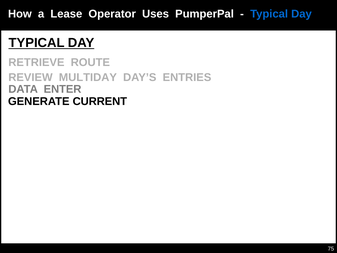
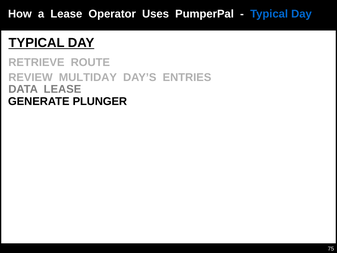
DATA ENTER: ENTER -> LEASE (62, 89)
CURRENT: CURRENT -> PLUNGER (100, 101)
